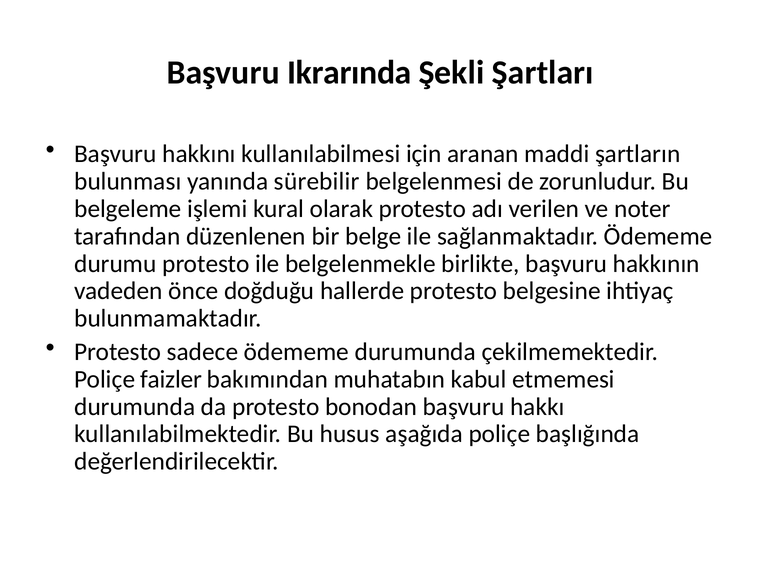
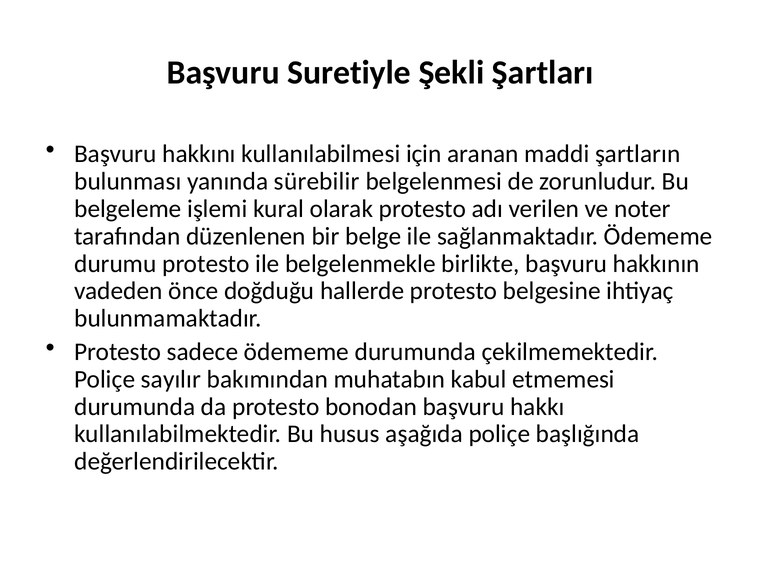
Ikrarında: Ikrarında -> Suretiyle (349, 73)
faizler: faizler -> sayılır (171, 379)
